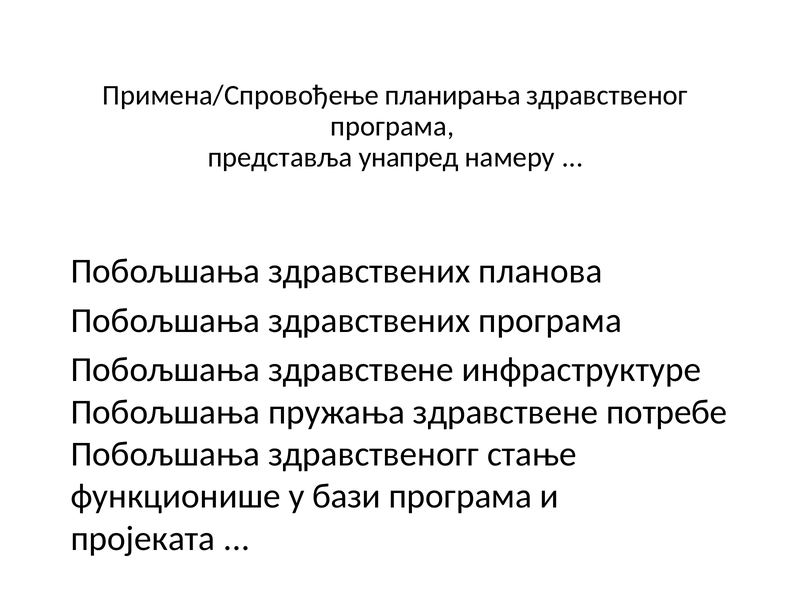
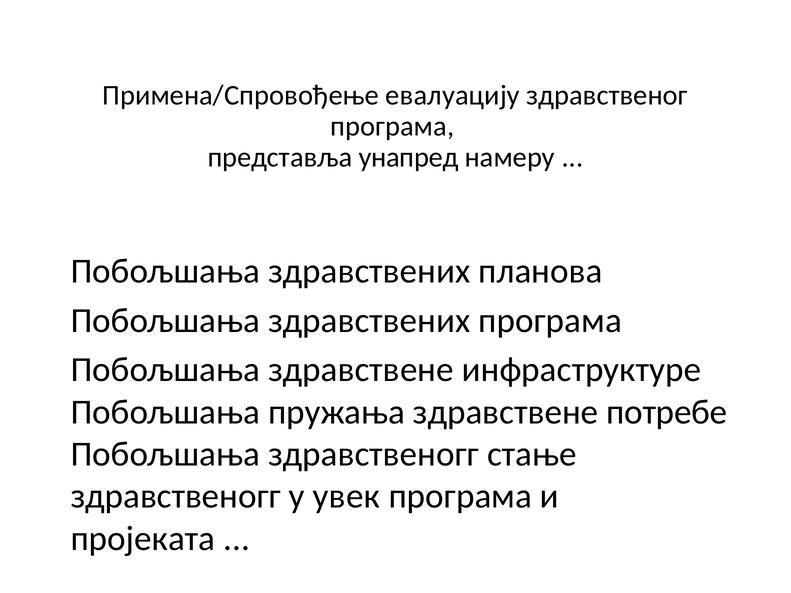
планирања: планирања -> евалуацију (453, 96)
функционише: функционише -> здравственогг (176, 496)
бази: бази -> увек (346, 496)
